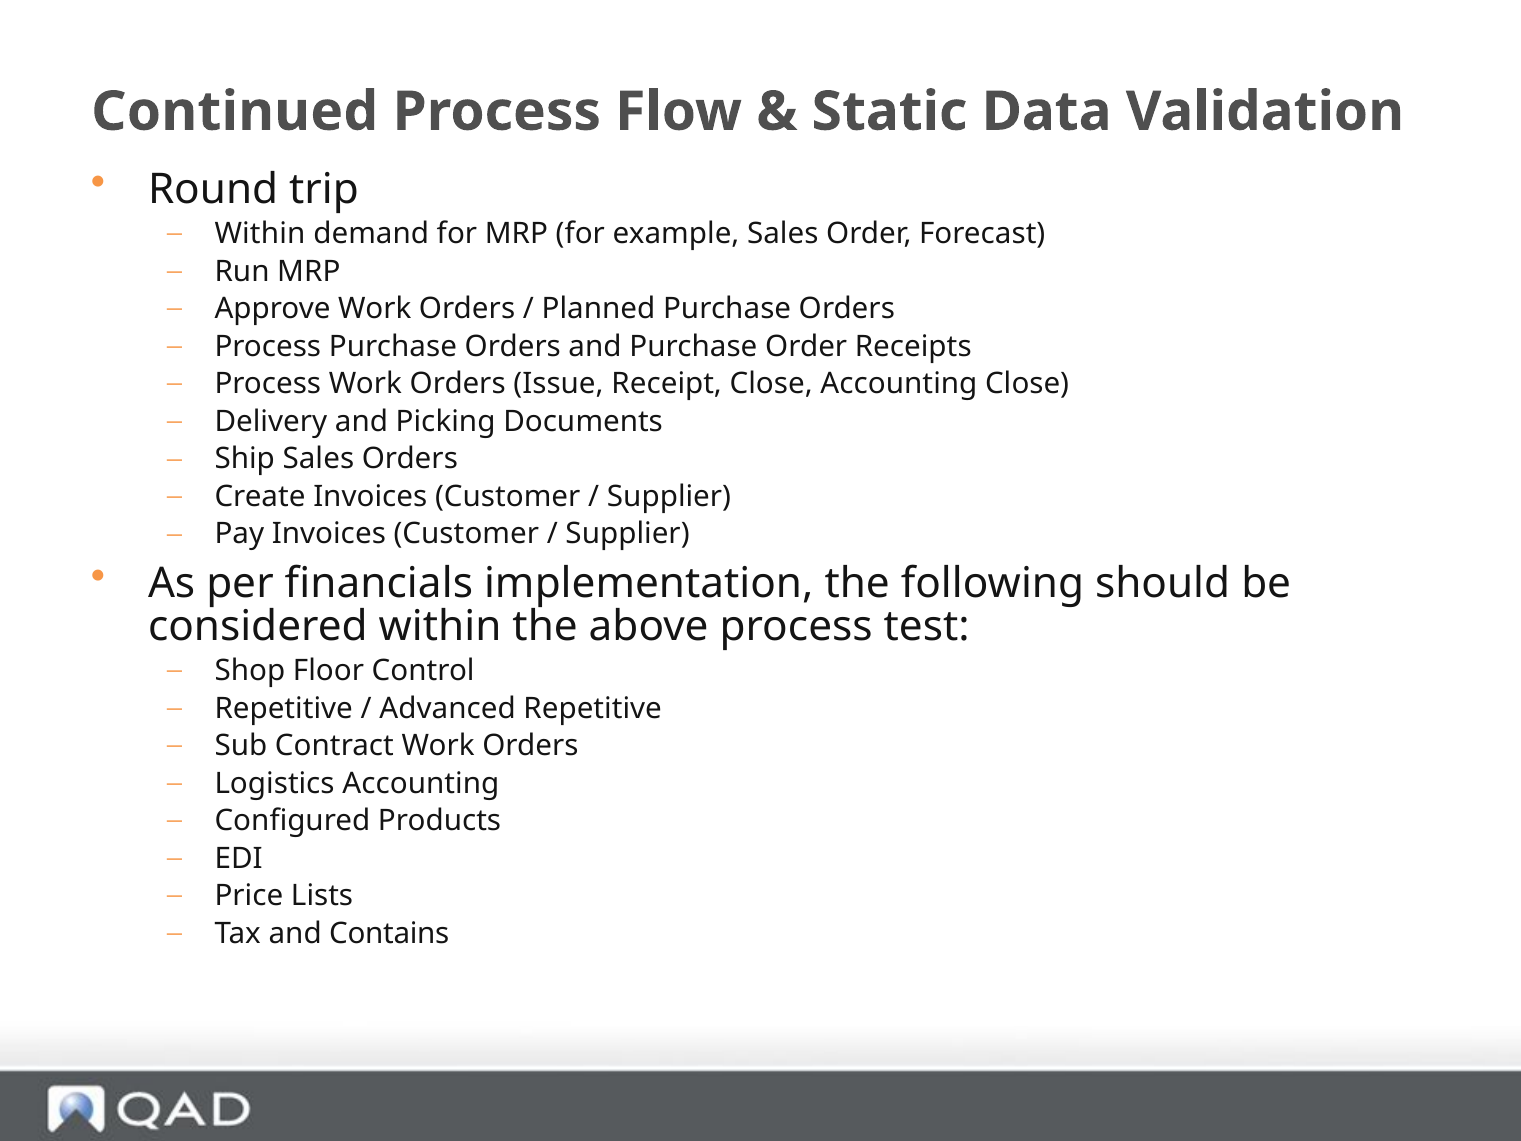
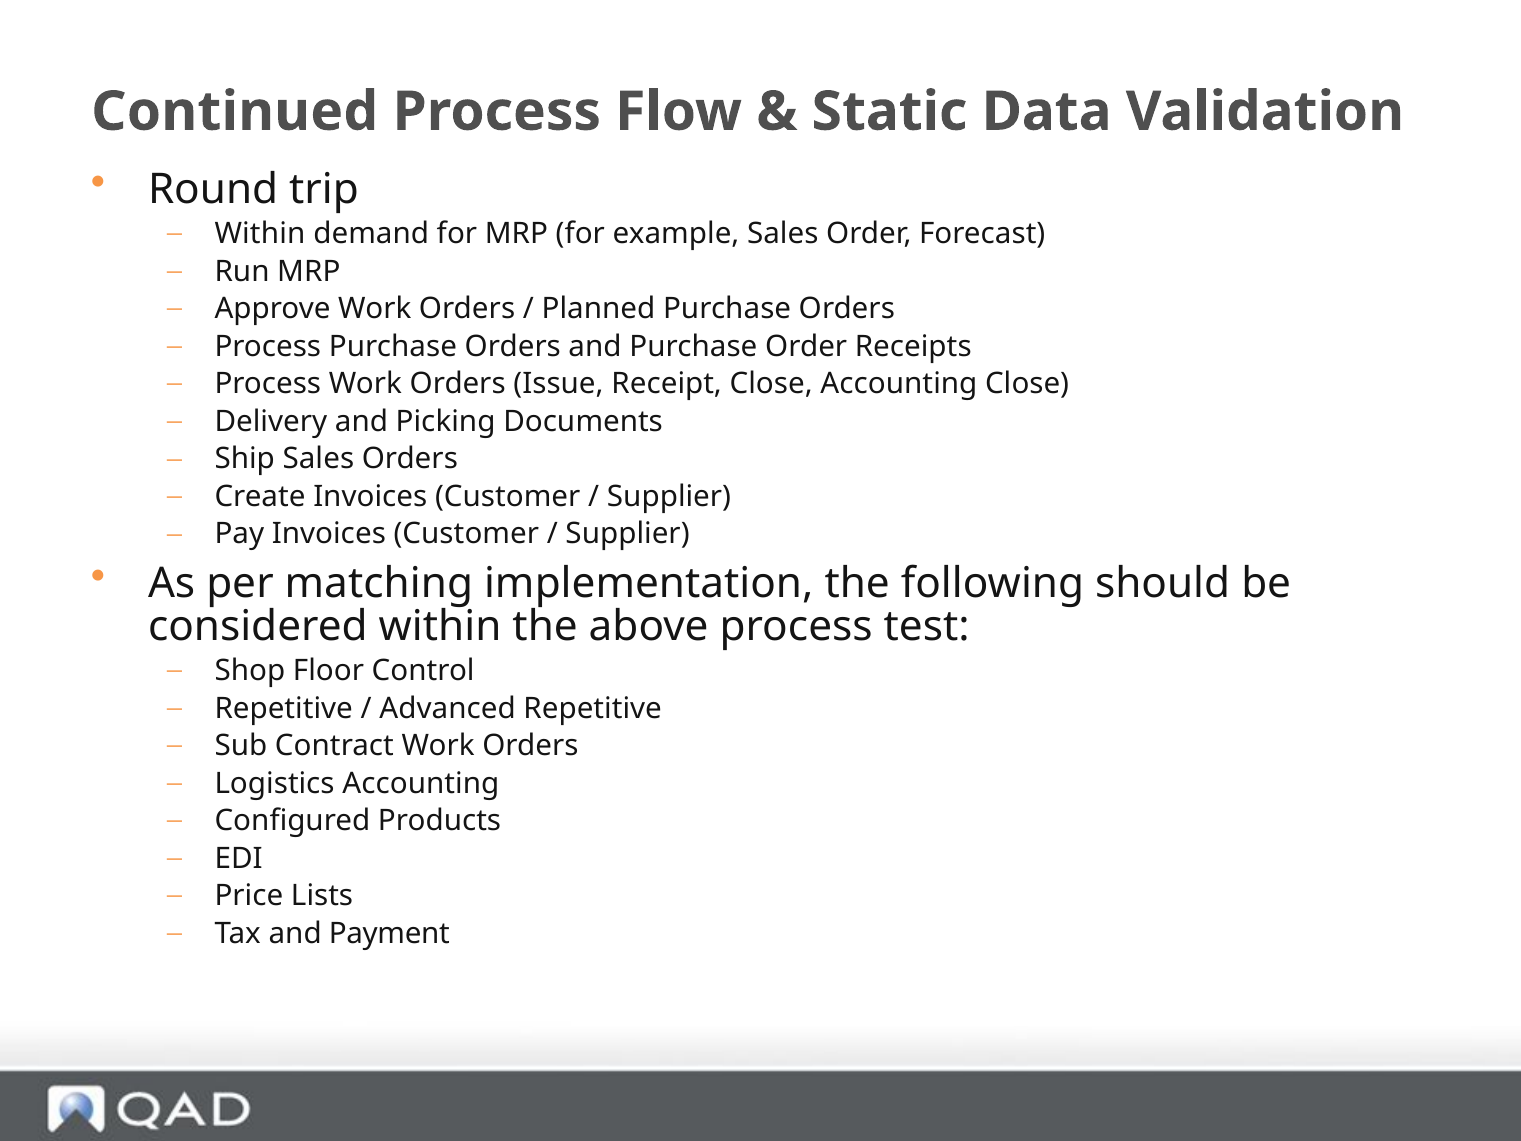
financials: financials -> matching (379, 583)
Contains: Contains -> Payment (389, 933)
